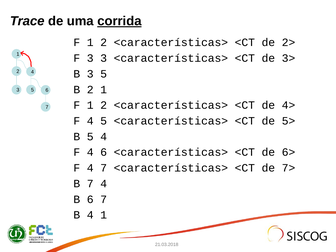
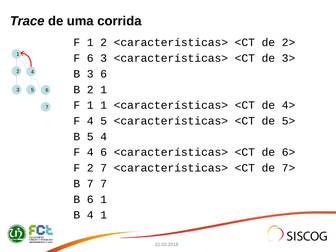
corrida underline: present -> none (119, 21)
F 3: 3 -> 6 (90, 58)
3 5: 5 -> 6 (104, 74)
2: 2 -> 1 (104, 105)
4: 4 -> 2 (90, 168)
7 4: 4 -> 7 (104, 184)
B 6 7: 7 -> 1 (104, 199)
